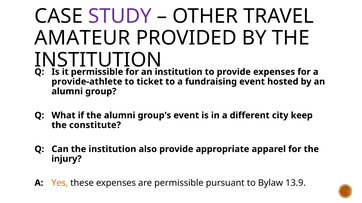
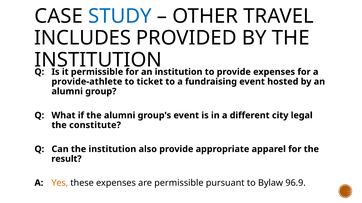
STUDY colour: purple -> blue (120, 16)
AMATEUR: AMATEUR -> INCLUDES (83, 38)
keep: keep -> legal (302, 116)
injury: injury -> result (66, 159)
13.9: 13.9 -> 96.9 (296, 183)
